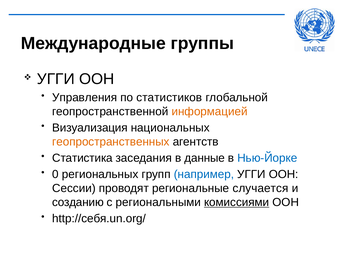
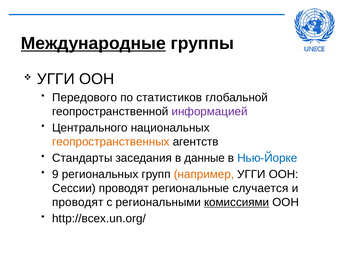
Международные underline: none -> present (93, 43)
Управления: Управления -> Передового (85, 97)
информацией colour: orange -> purple (210, 111)
Визуализация: Визуализация -> Центрального (90, 128)
Статистика: Статистика -> Стандарты (82, 158)
0: 0 -> 9 (55, 174)
например colour: blue -> orange (204, 174)
созданию: созданию -> проводят (78, 202)
http://себя.un.org/: http://себя.un.org/ -> http://всех.un.org/ (99, 218)
